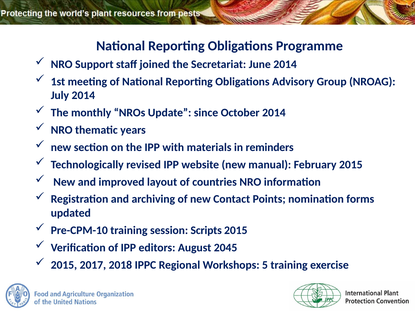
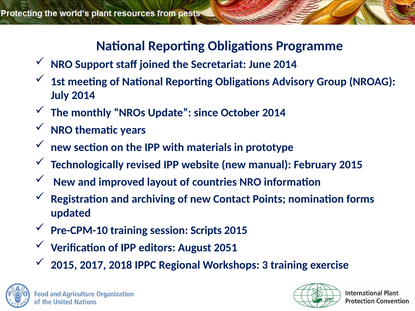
reminders: reminders -> prototype (270, 147)
2045: 2045 -> 2051 (226, 248)
5: 5 -> 3 (265, 265)
